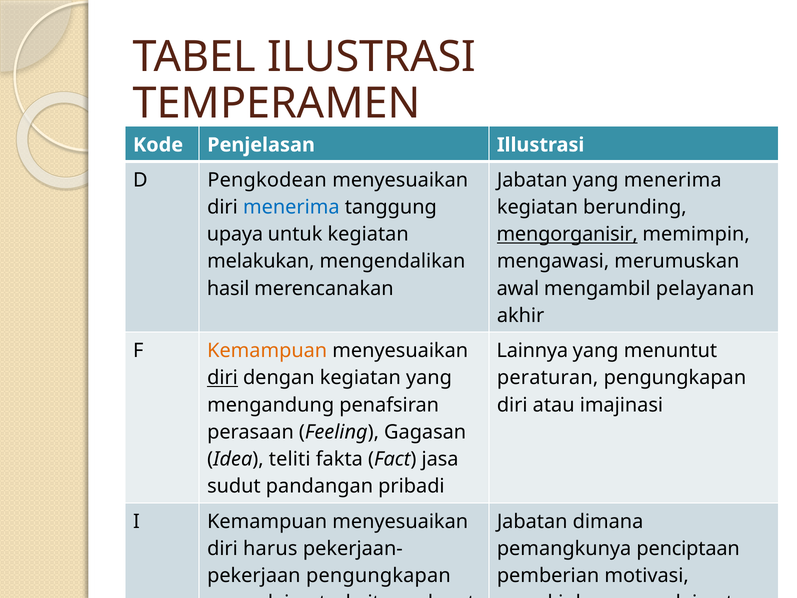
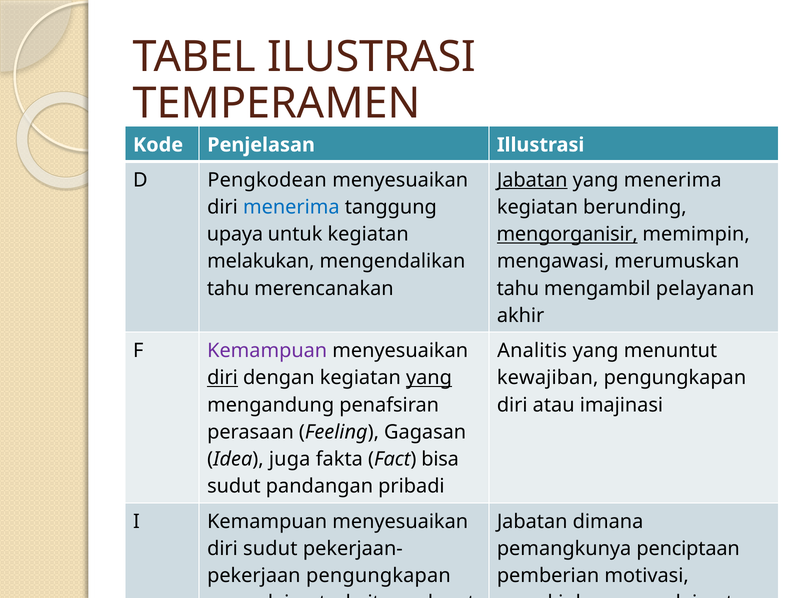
Jabatan underline: none -> present (532, 180)
hasil: hasil -> tahu (228, 288)
awal: awal -> tahu (518, 288)
Kemampuan colour: orange -> purple (267, 351)
Lainnya: Lainnya -> Analitis (532, 351)
yang underline: none -> present (429, 378)
peraturan: peraturan -> kewajiban (548, 378)
teliti: teliti -> juga (290, 459)
jasa: jasa -> bisa (440, 459)
diri harus: harus -> sudut (270, 548)
